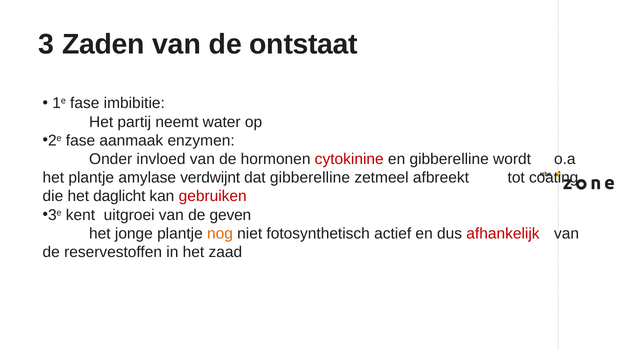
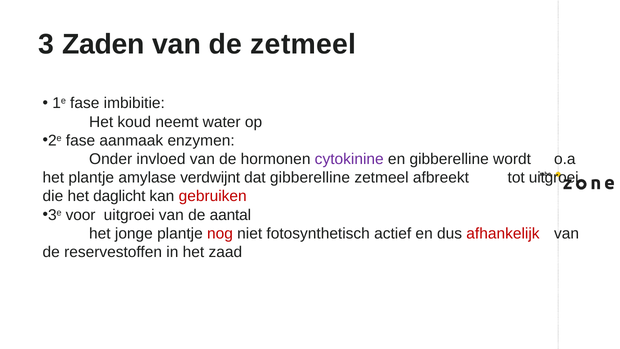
de ontstaat: ontstaat -> zetmeel (303, 44)
partij: partij -> koud (134, 122)
cytokinine colour: red -> purple (349, 159)
tot coating: coating -> uitgroei (554, 178)
kent: kent -> voor (81, 215)
geven: geven -> aantal (230, 215)
nog colour: orange -> red (220, 233)
